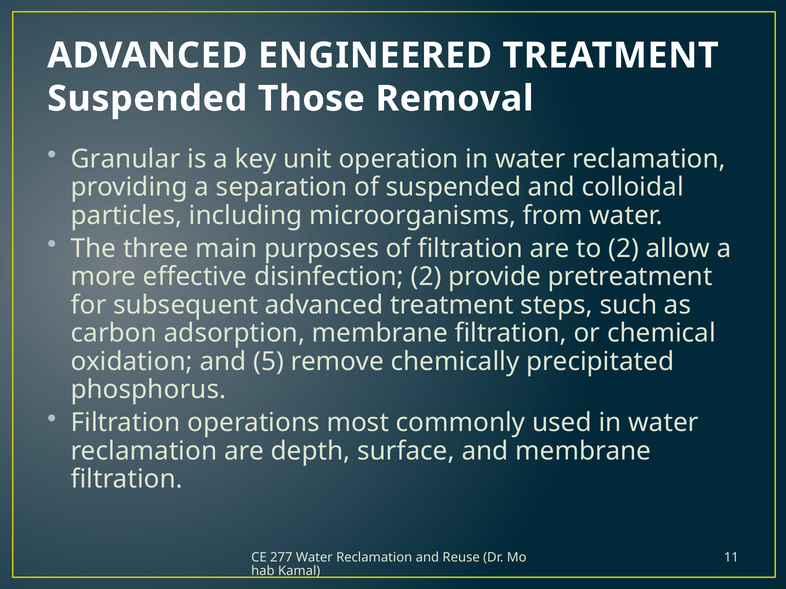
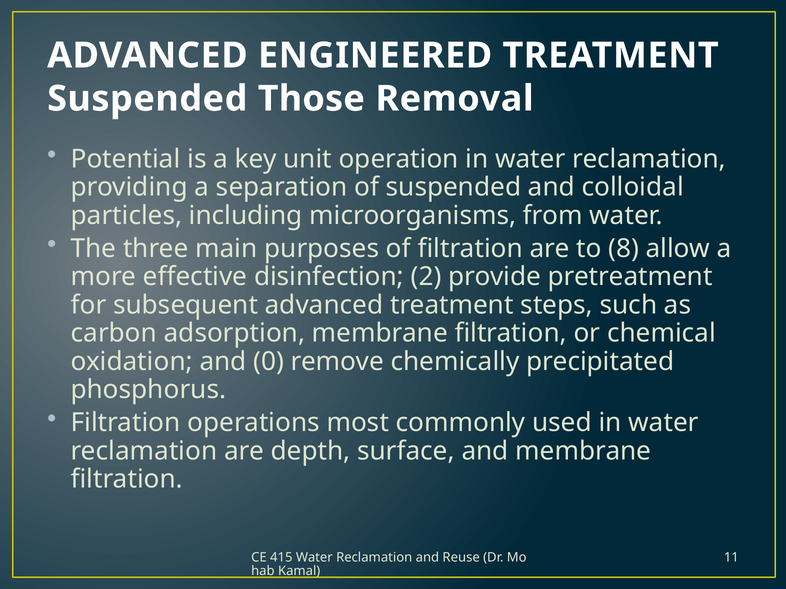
Granular: Granular -> Potential (126, 159)
to 2: 2 -> 8 (624, 249)
5: 5 -> 0 (269, 362)
277: 277 -> 415 (281, 558)
